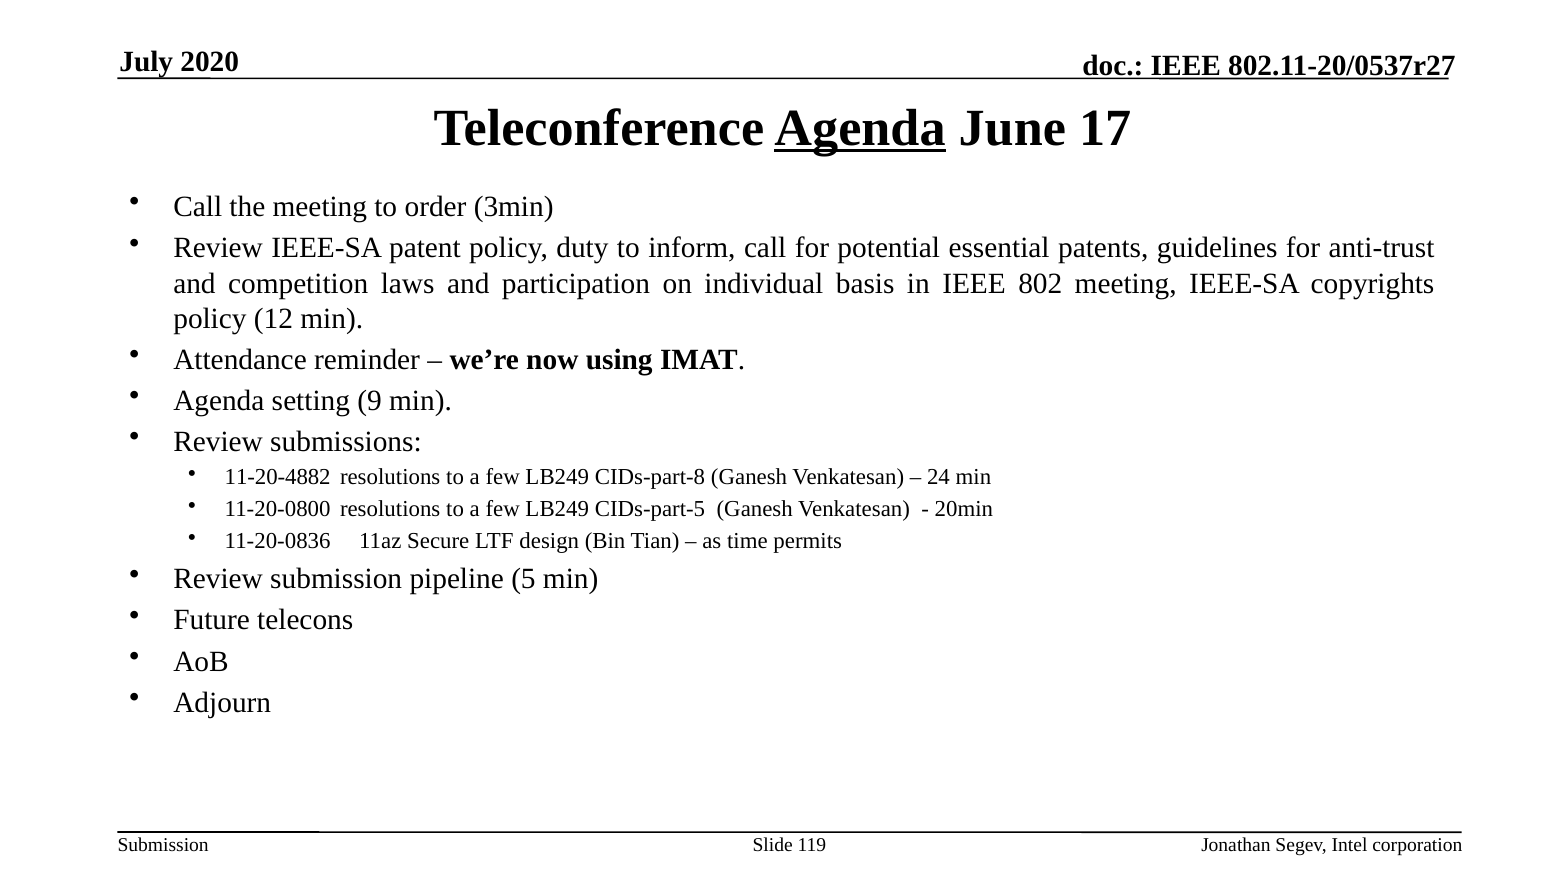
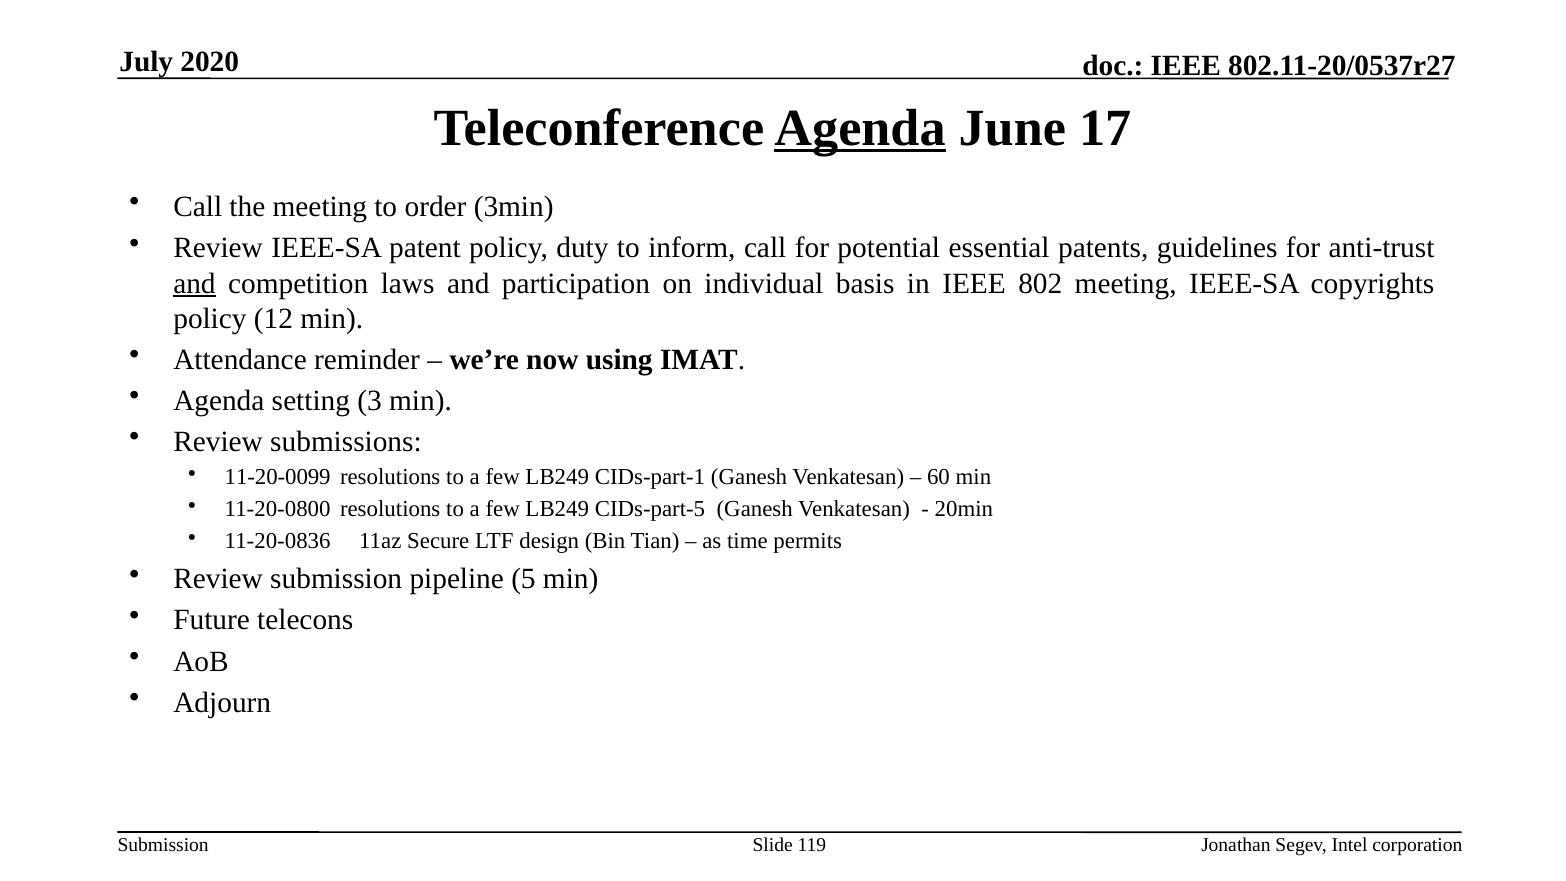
and underline: none -> present (194, 283)
9: 9 -> 3 (370, 401)
11-20-4882: 11-20-4882 -> 11-20-0099 (278, 477)
CIDs-part-8: CIDs-part-8 -> CIDs-part-1 (650, 477)
24: 24 -> 60 (939, 477)
